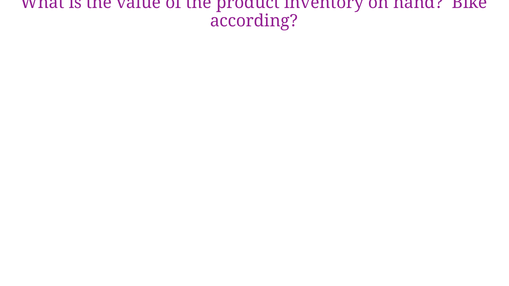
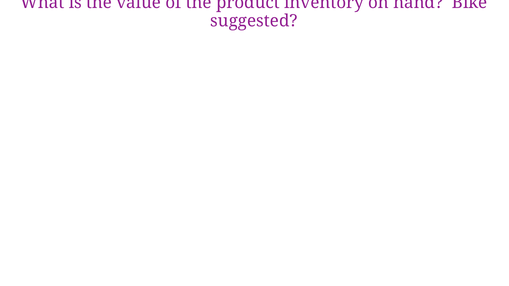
according: according -> suggested (254, 21)
